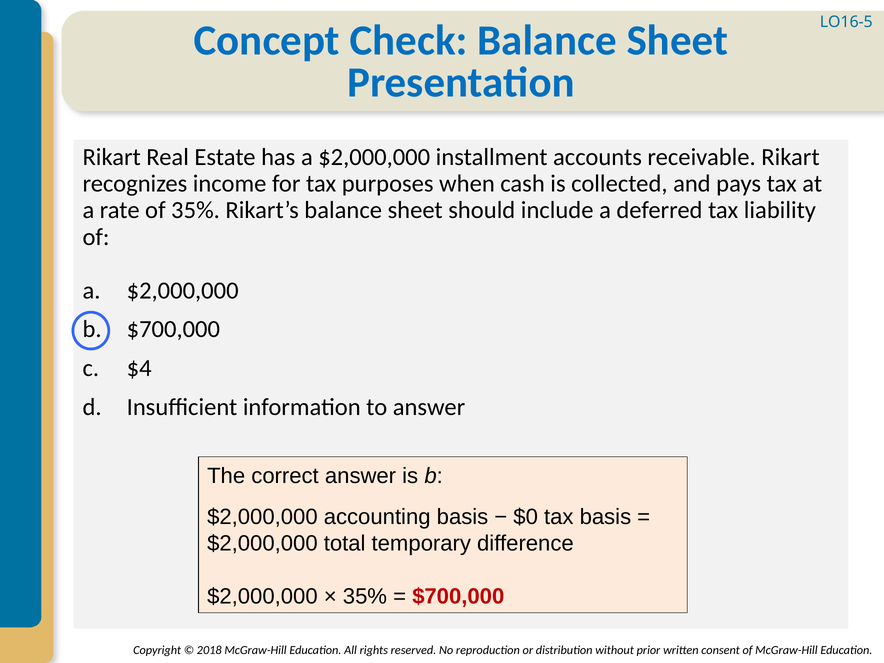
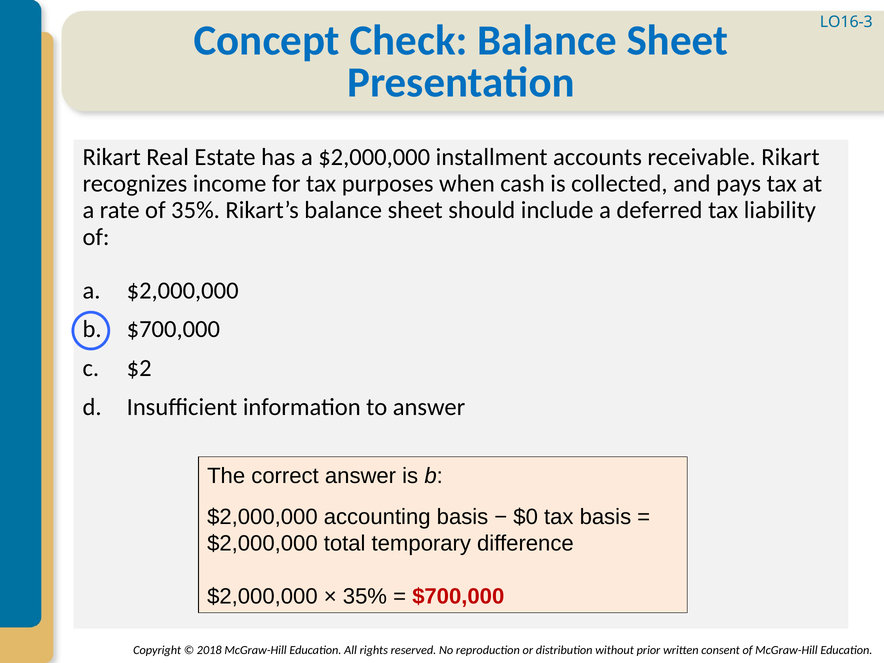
LO16-5: LO16-5 -> LO16-3 (846, 22)
$4: $4 -> $2 (139, 368)
